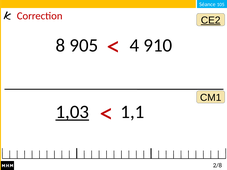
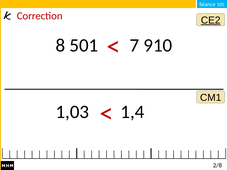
905: 905 -> 501 (84, 45)
4: 4 -> 7 (134, 45)
1,03 underline: present -> none (72, 112)
1,1: 1,1 -> 1,4 (132, 112)
